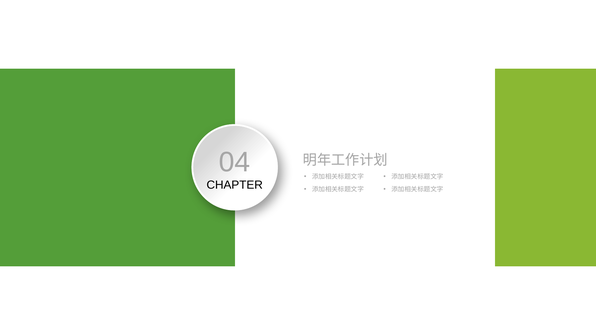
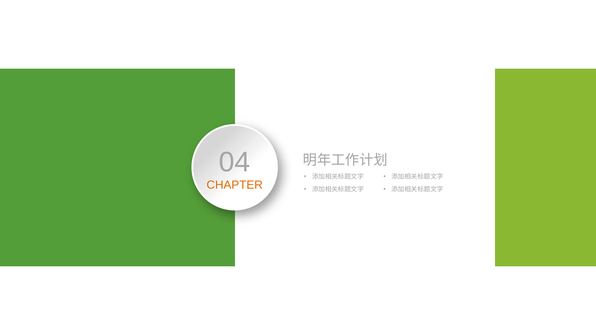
CHAPTER colour: black -> orange (235, 185)
